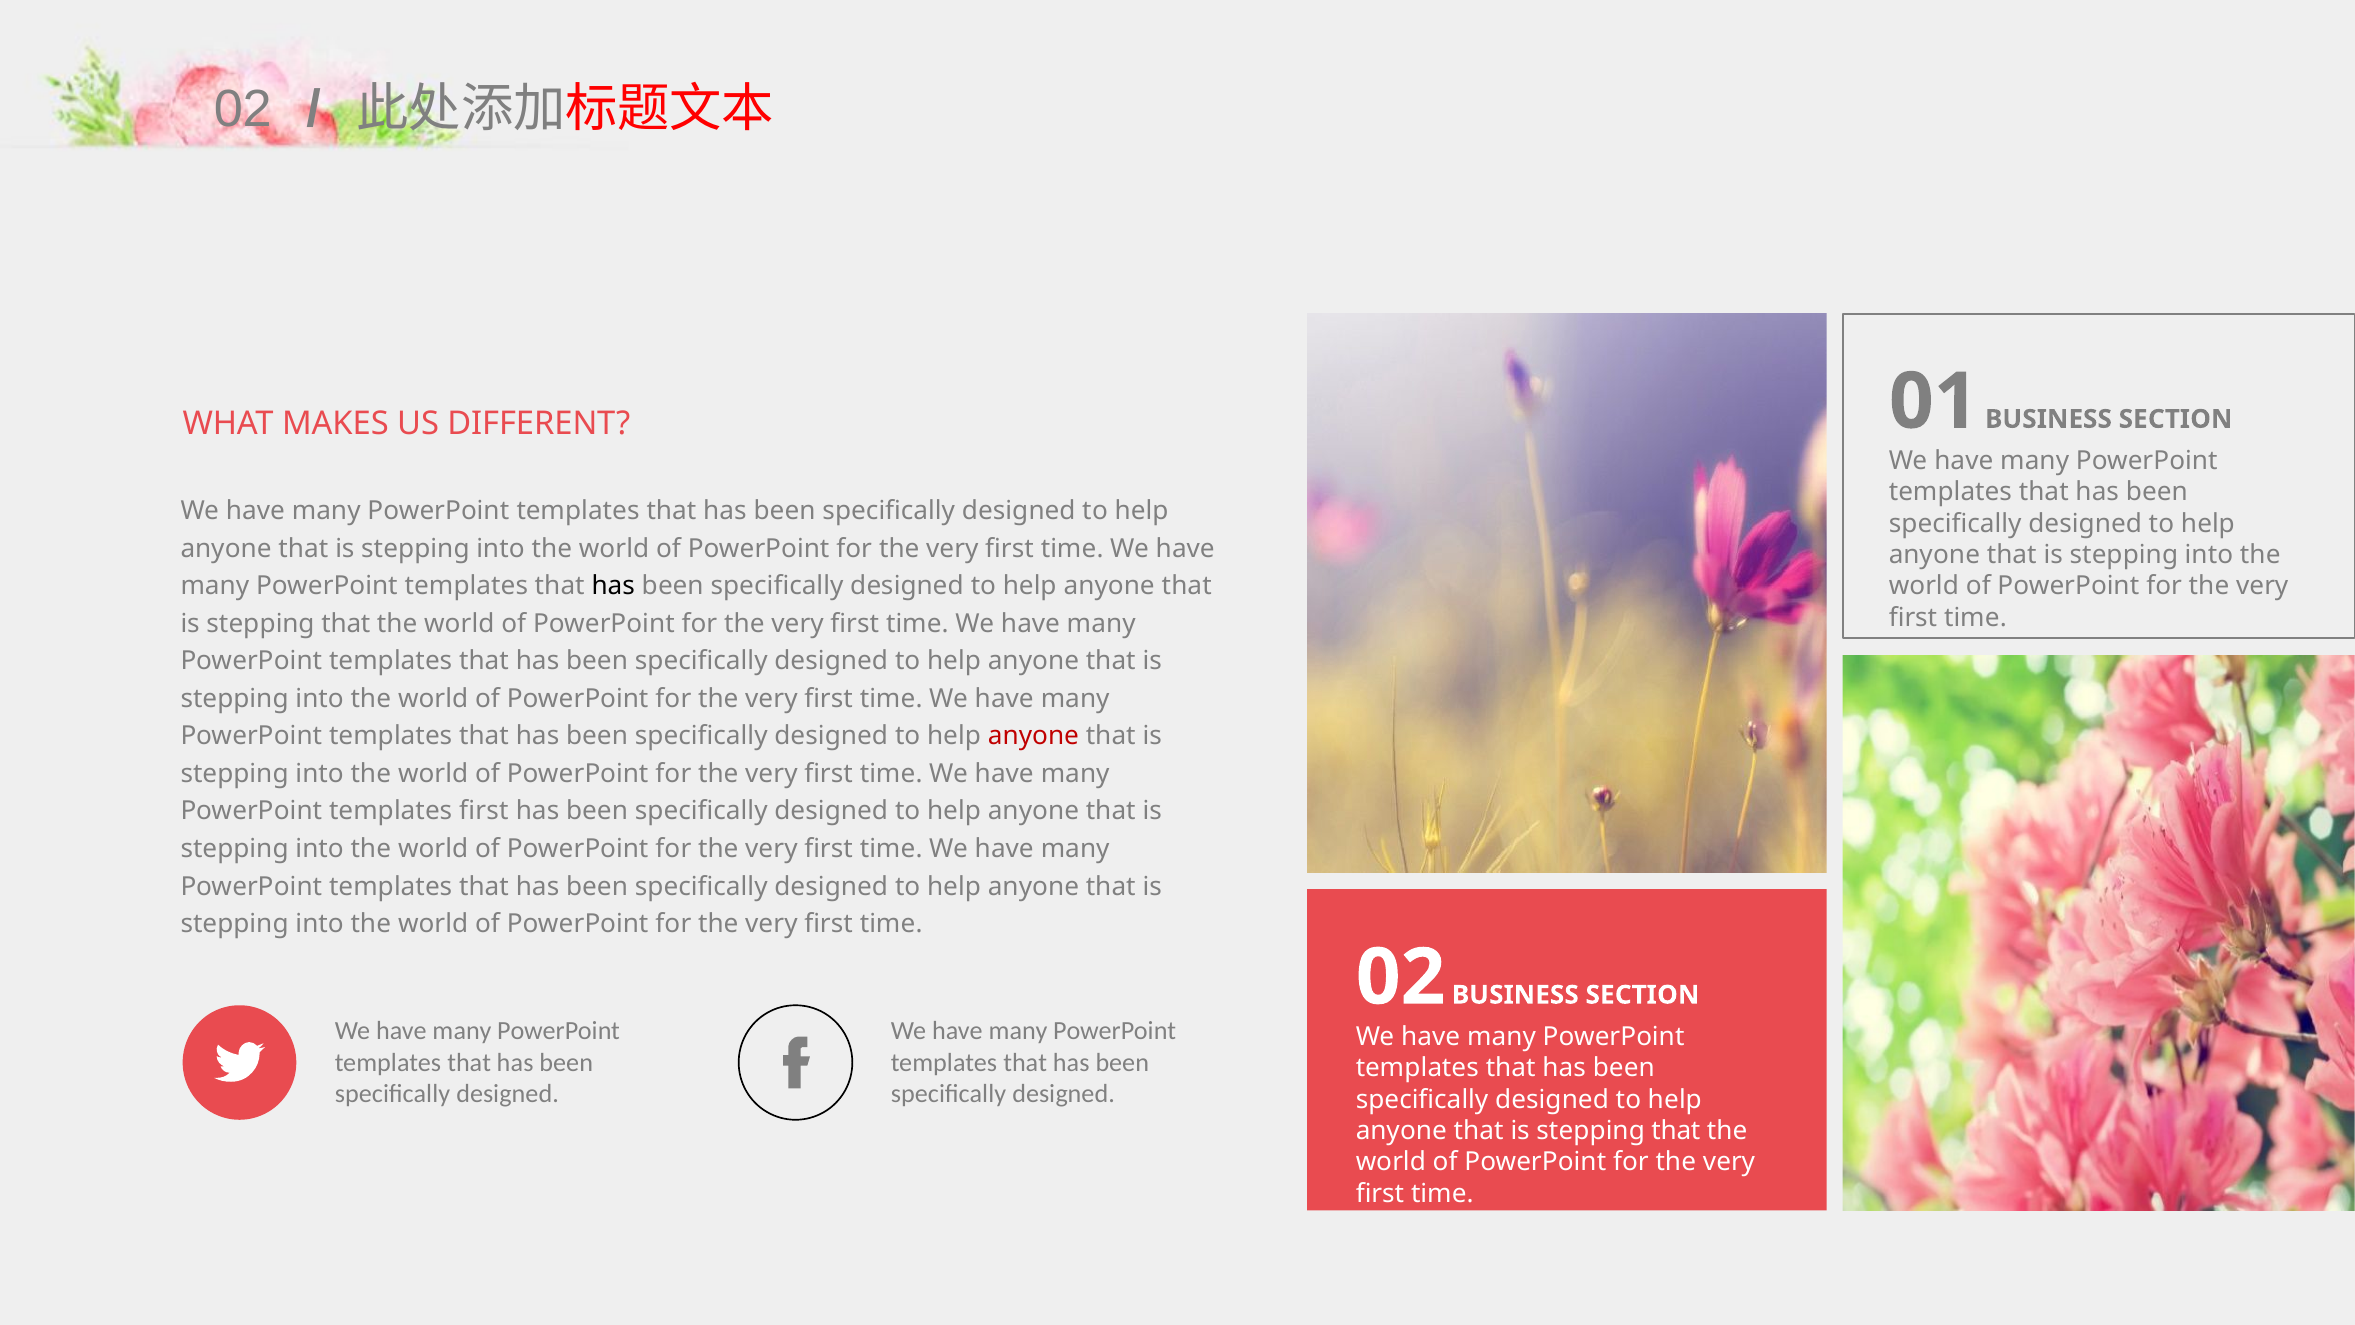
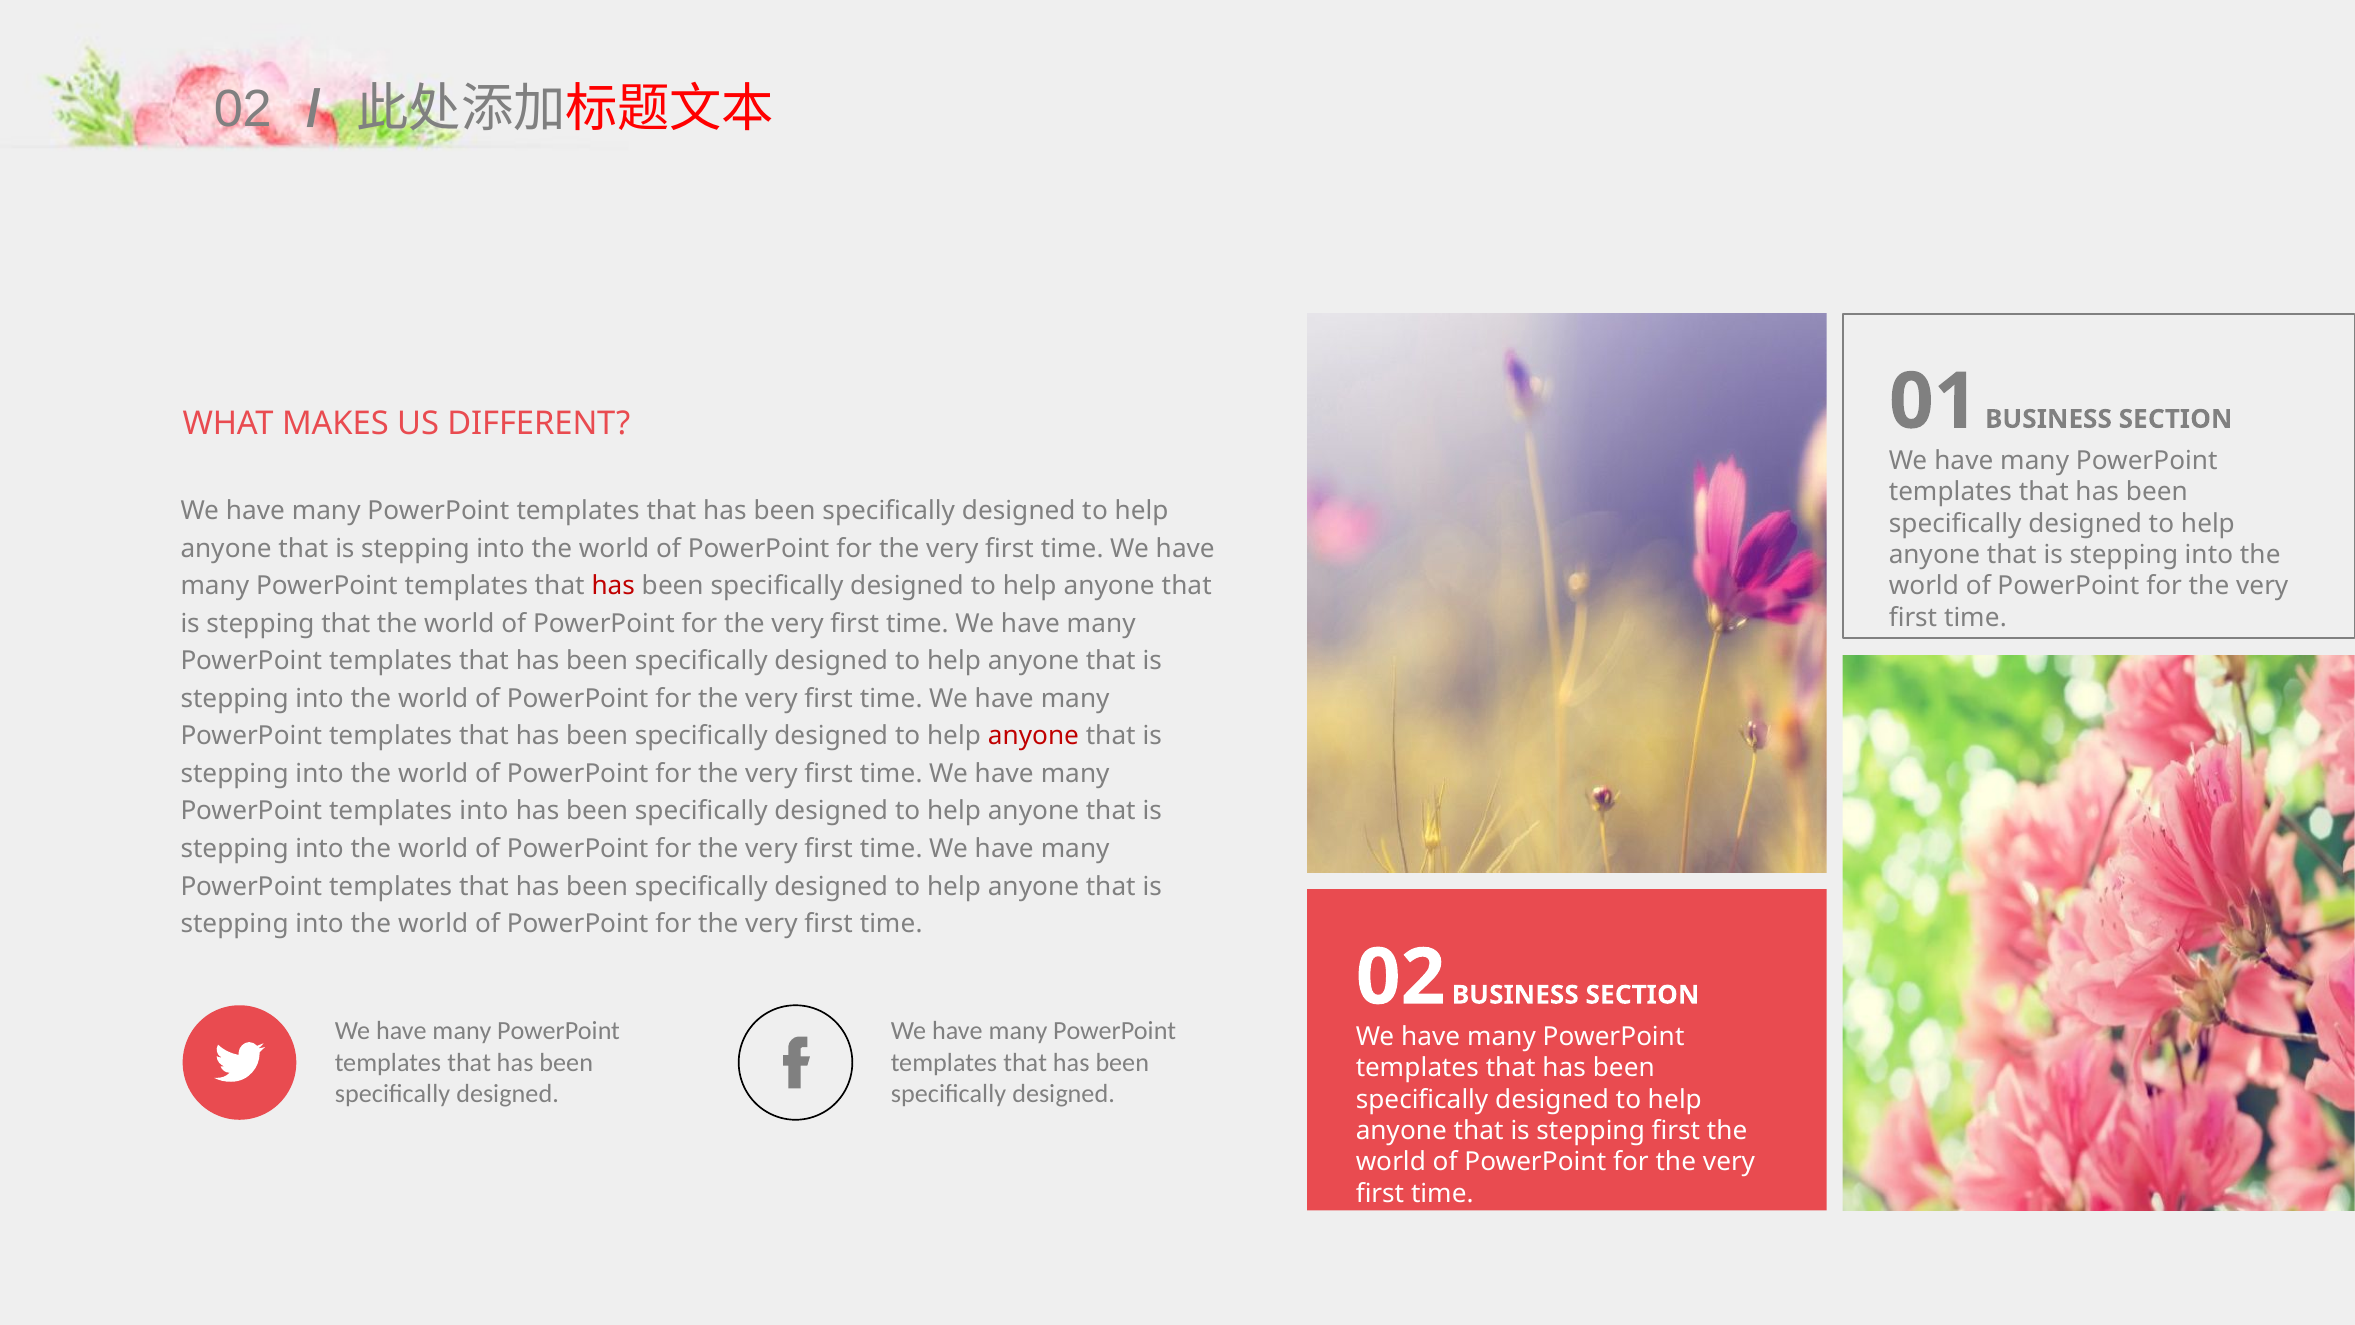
has colour: black -> red (613, 586)
templates first: first -> into (484, 811)
that: that -> first (1676, 1131)
